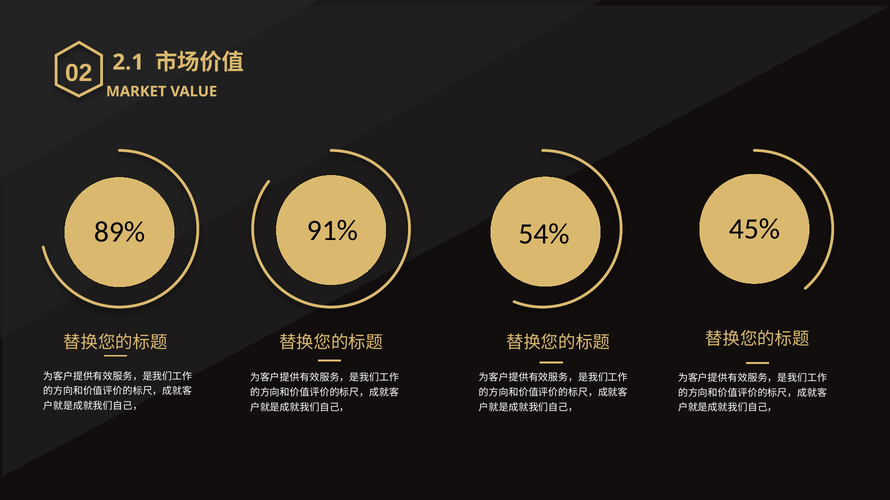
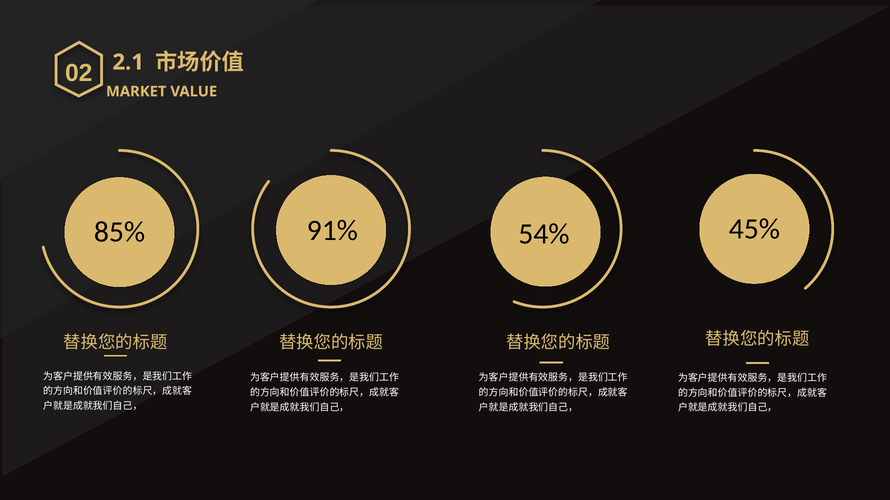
89%: 89% -> 85% (119, 232)
